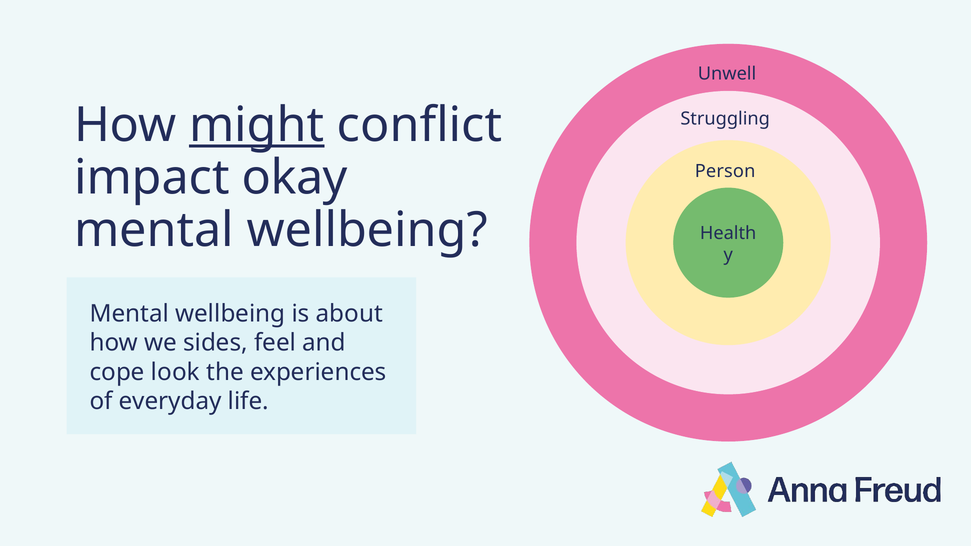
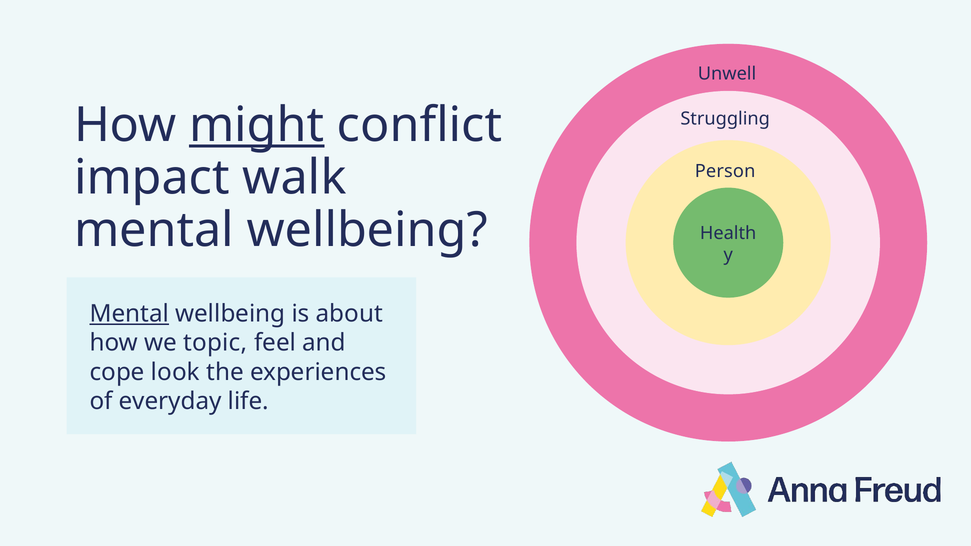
okay: okay -> walk (294, 178)
Mental underline: none -> present (129, 314)
sides: sides -> topic (215, 343)
